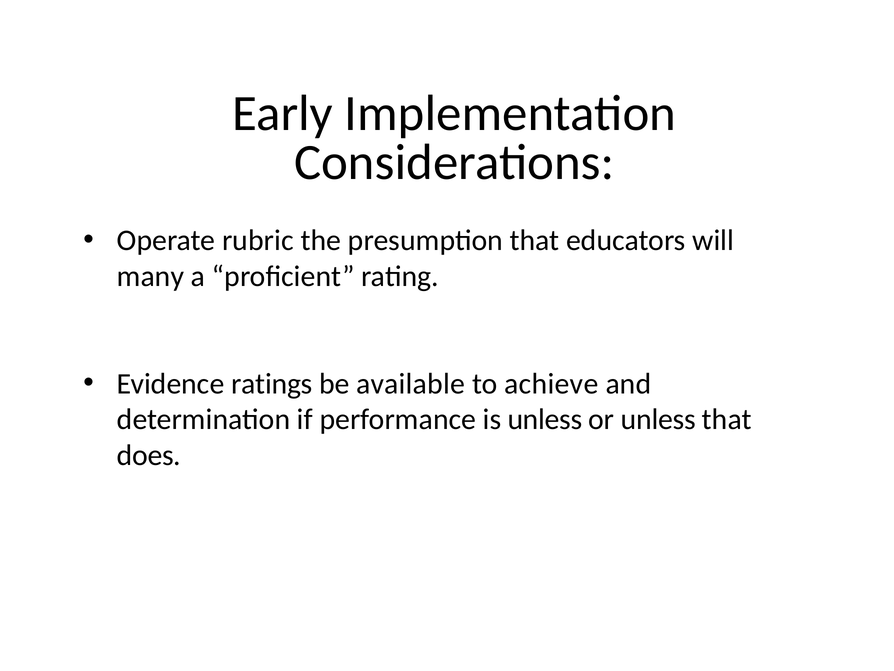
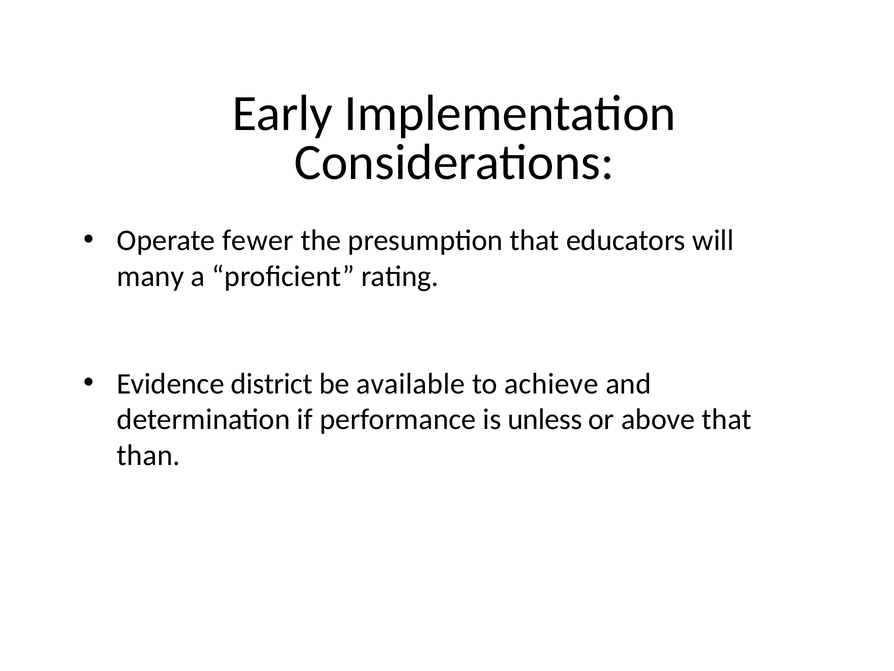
rubric: rubric -> fewer (258, 240)
ratings: ratings -> district (272, 383)
or unless: unless -> above (658, 419)
does: does -> than (149, 455)
